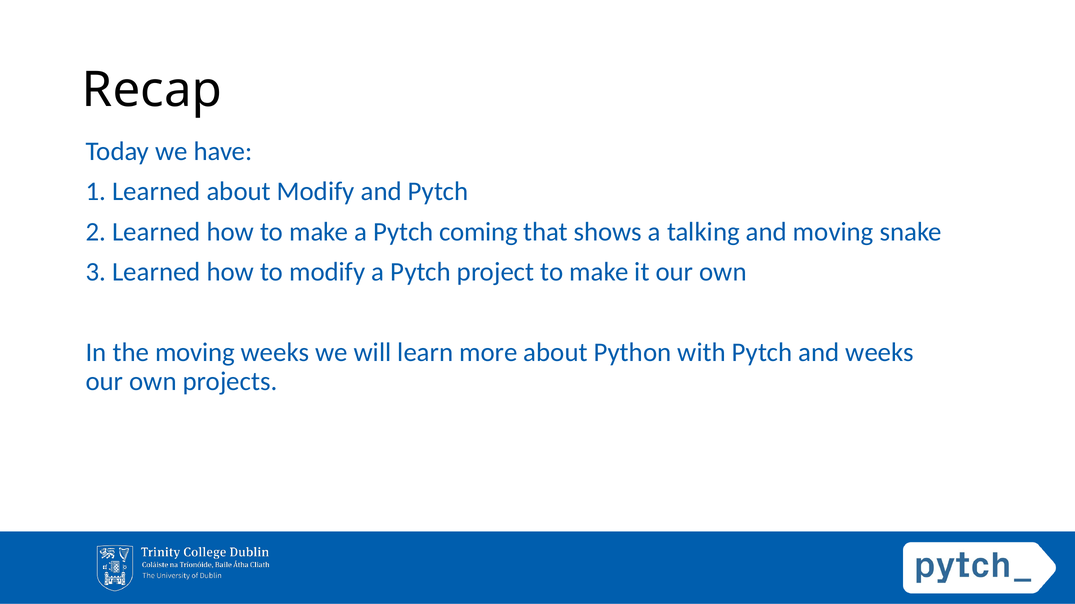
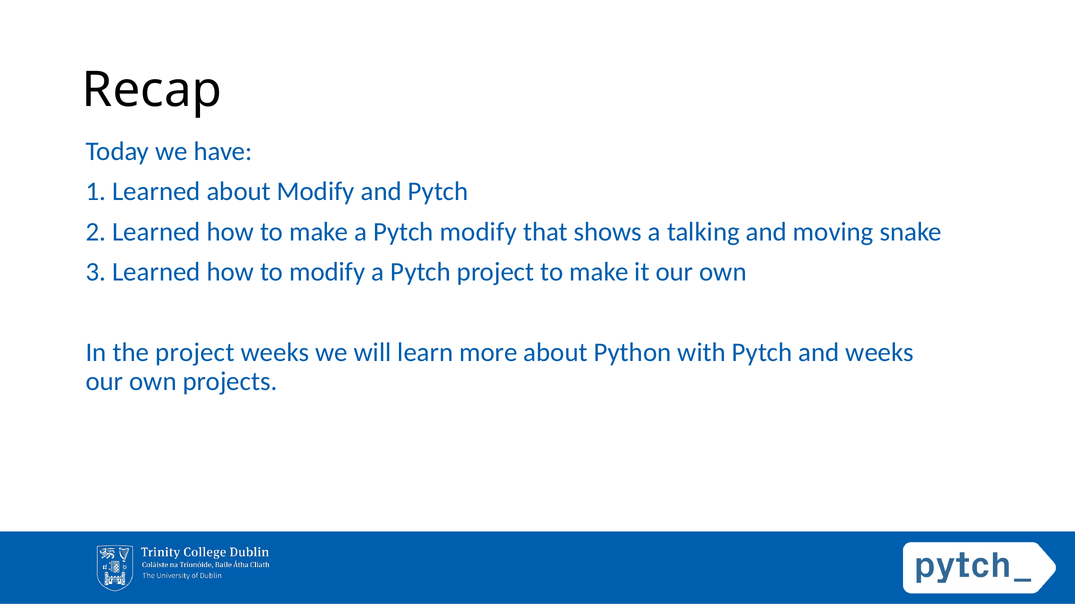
Pytch coming: coming -> modify (478, 232)
the moving: moving -> project (195, 353)
